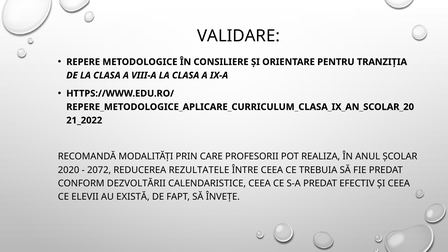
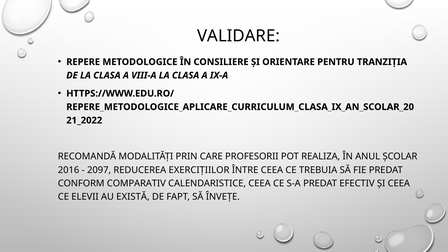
2020: 2020 -> 2016 (69, 170)
2072: 2072 -> 2097 (99, 170)
REZULTATELE: REZULTATELE -> EXERCIȚIILOR (199, 170)
DEZVOLTĂRII: DEZVOLTĂRII -> COMPARATIV (136, 183)
